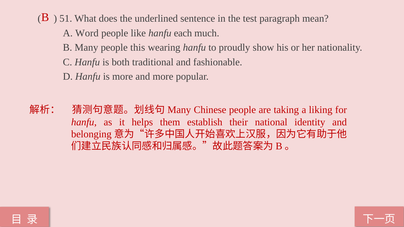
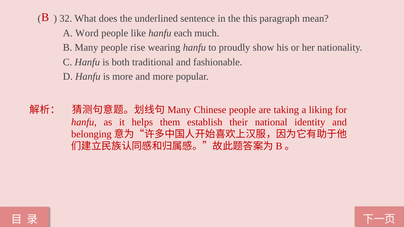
51: 51 -> 32 (66, 19)
test: test -> this (250, 19)
this: this -> rise (138, 48)
